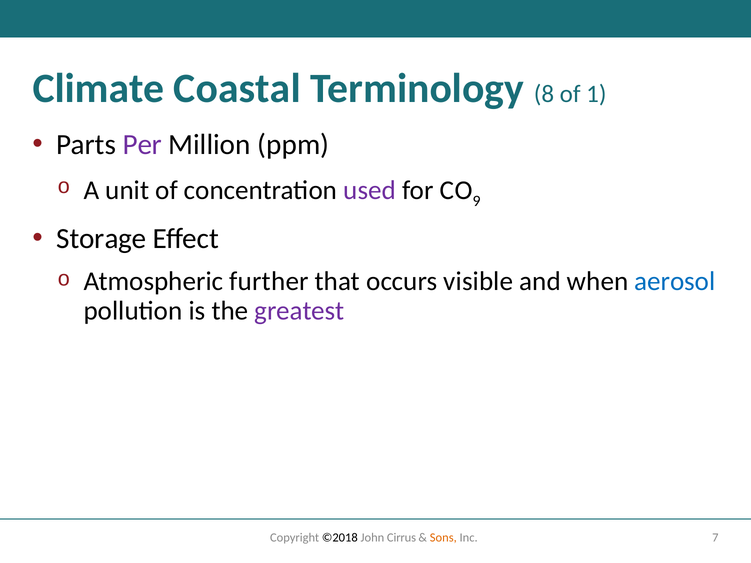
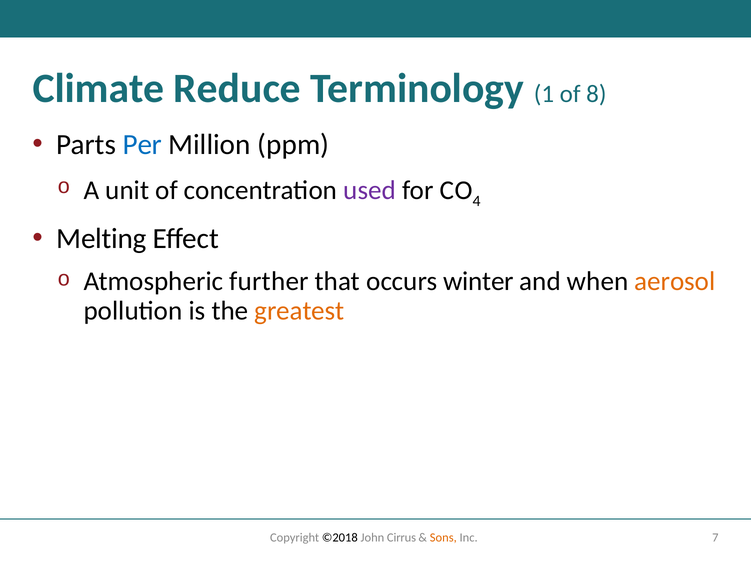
Coastal: Coastal -> Reduce (237, 89)
8: 8 -> 1 (544, 94)
1: 1 -> 8 (596, 94)
Per colour: purple -> blue (142, 144)
9: 9 -> 4 (477, 201)
Storage: Storage -> Melting (101, 239)
visible: visible -> winter (478, 282)
aerosol colour: blue -> orange (675, 282)
greatest colour: purple -> orange (299, 311)
